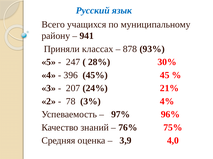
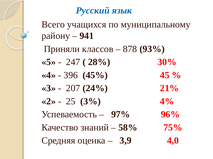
классах: классах -> классов (98, 49)
78: 78 -> 25 (71, 102)
76%: 76% -> 58% (128, 128)
